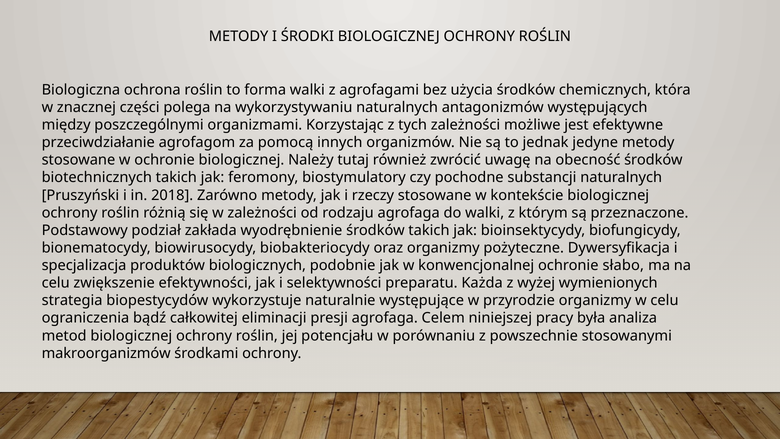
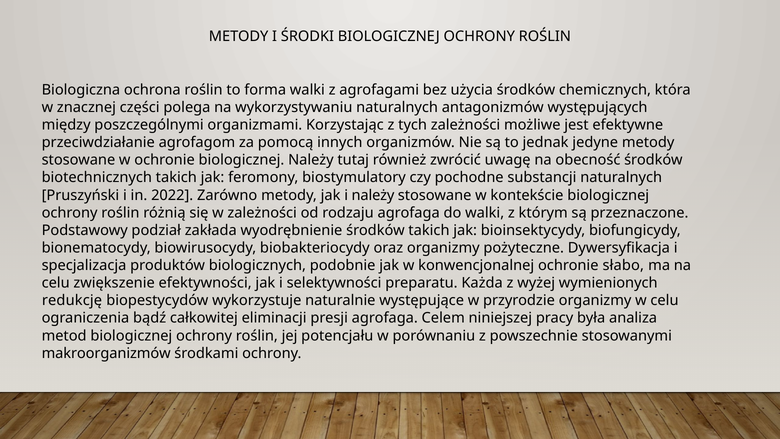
2018: 2018 -> 2022 (172, 195)
i rzeczy: rzeczy -> należy (373, 195)
strategia: strategia -> redukcję (72, 300)
